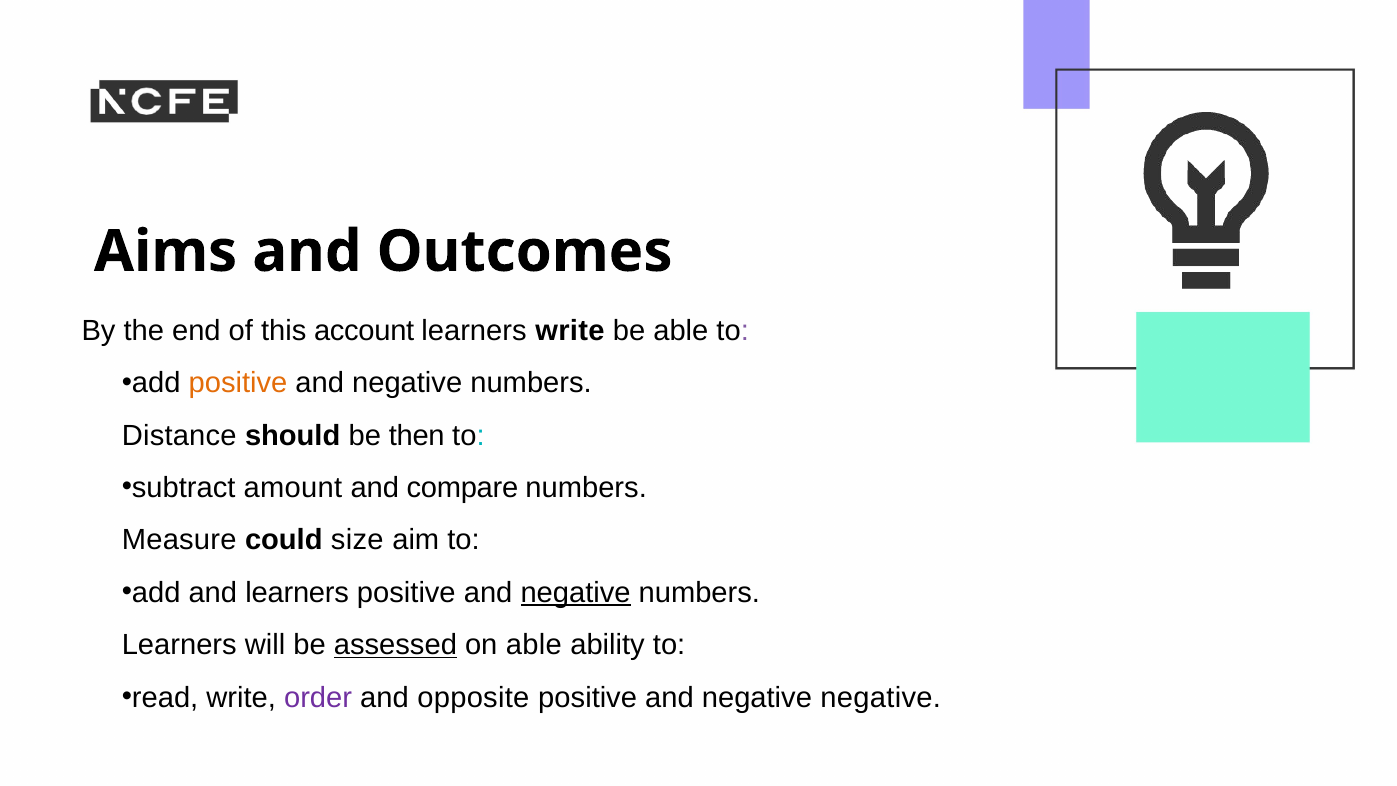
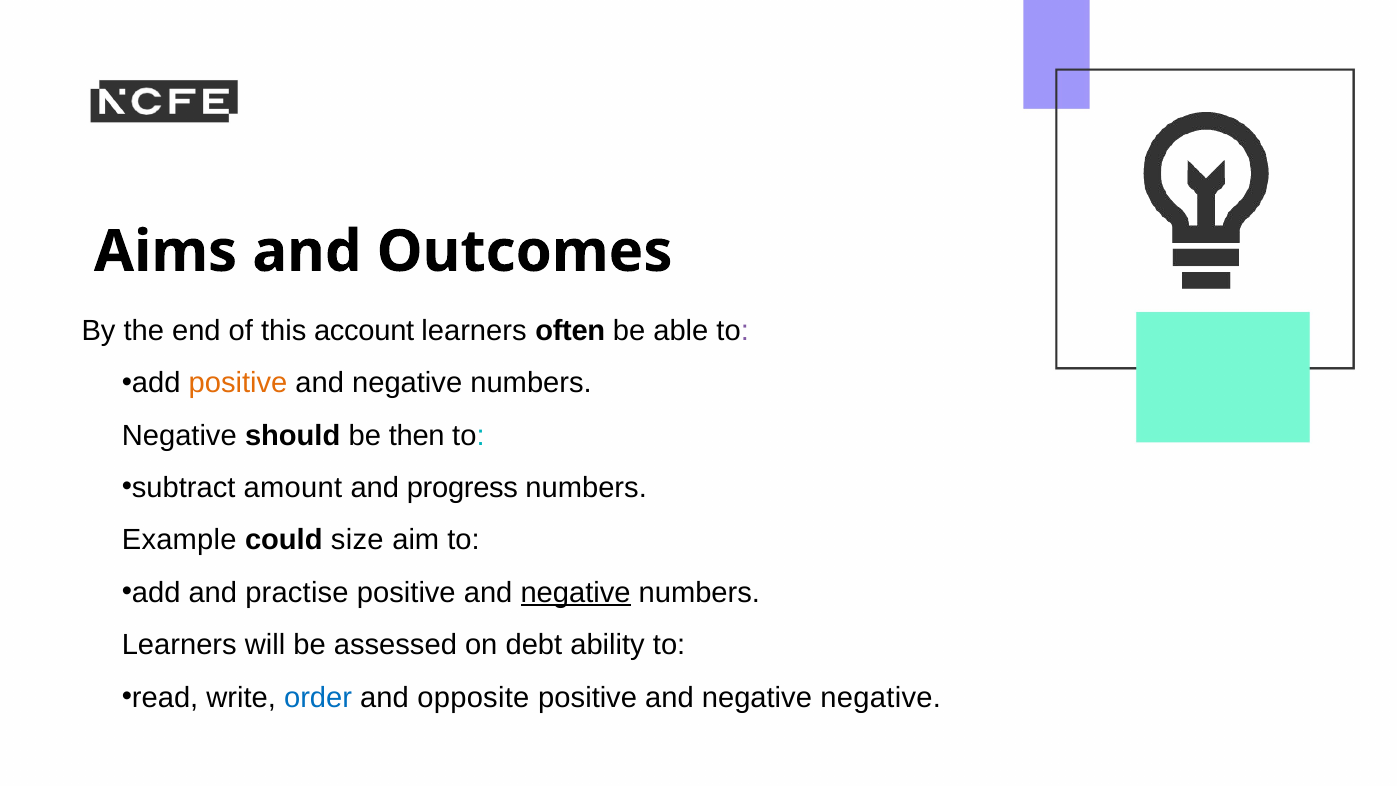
learners write: write -> often (570, 331)
Distance: Distance -> Negative (179, 435)
compare: compare -> progress (462, 488)
Measure: Measure -> Example (179, 540)
and learners: learners -> practise (297, 593)
assessed underline: present -> none (395, 645)
on able: able -> debt (534, 645)
order colour: purple -> blue (318, 697)
